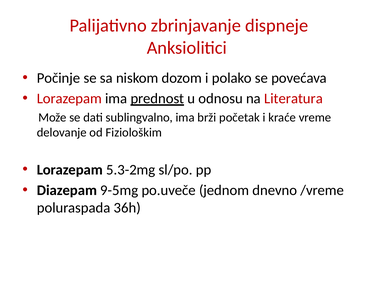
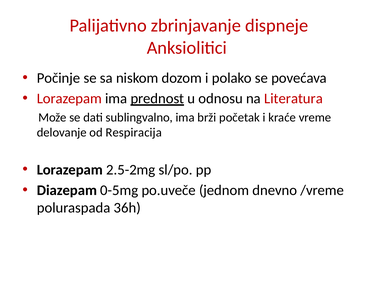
Fiziološkim: Fiziološkim -> Respiracija (134, 132)
5.3-2mg: 5.3-2mg -> 2.5-2mg (131, 169)
9-5mg: 9-5mg -> 0-5mg (119, 190)
